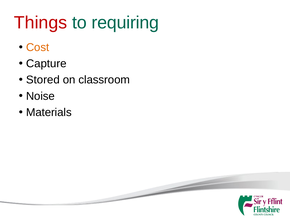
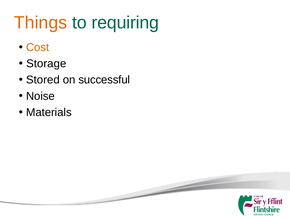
Things colour: red -> orange (41, 23)
Capture: Capture -> Storage (46, 63)
classroom: classroom -> successful (104, 80)
